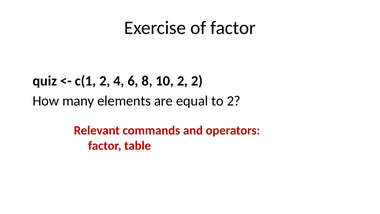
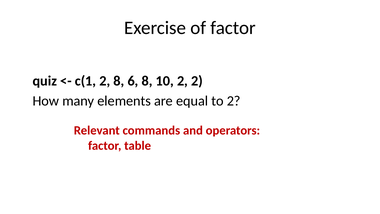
2 4: 4 -> 8 (119, 81)
